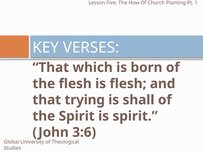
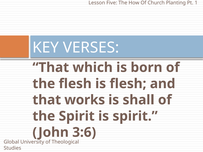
trying: trying -> works (85, 100)
